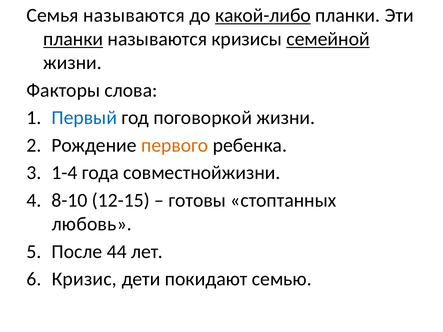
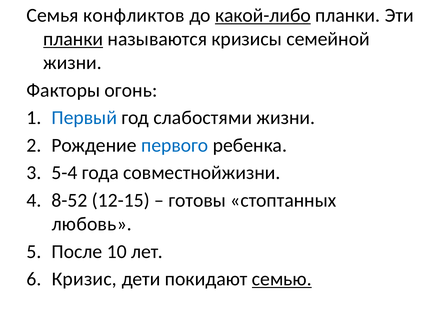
Семья называются: называются -> конфликтов (134, 15)
семейной underline: present -> none (328, 39)
слова: слова -> огонь (131, 90)
поговоркой: поговоркой -> слабостями (203, 118)
первого colour: orange -> blue (175, 145)
1-4: 1-4 -> 5-4 (64, 173)
8-10: 8-10 -> 8-52 (69, 201)
44: 44 -> 10 (117, 252)
семью underline: none -> present (282, 279)
